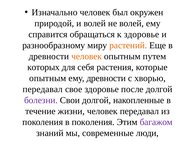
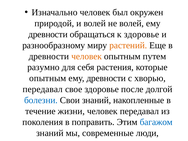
справится: справится -> древности (48, 34)
которых: которых -> разумно (43, 67)
болезни colour: purple -> blue (41, 100)
Свои долгой: долгой -> знаний (97, 100)
в поколения: поколения -> поправить (93, 122)
багажом colour: purple -> blue (156, 122)
